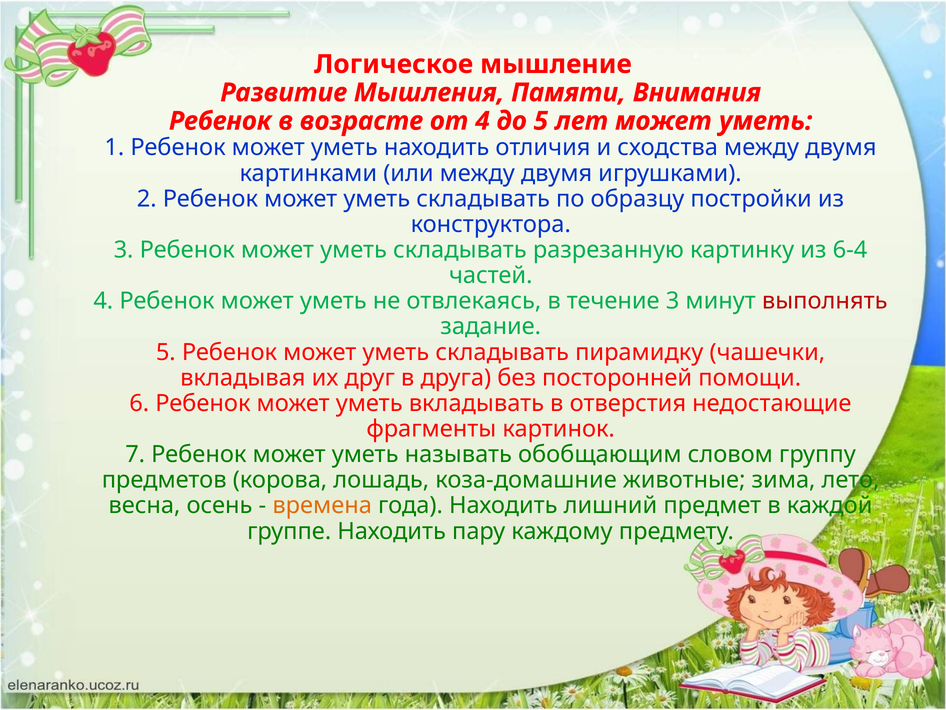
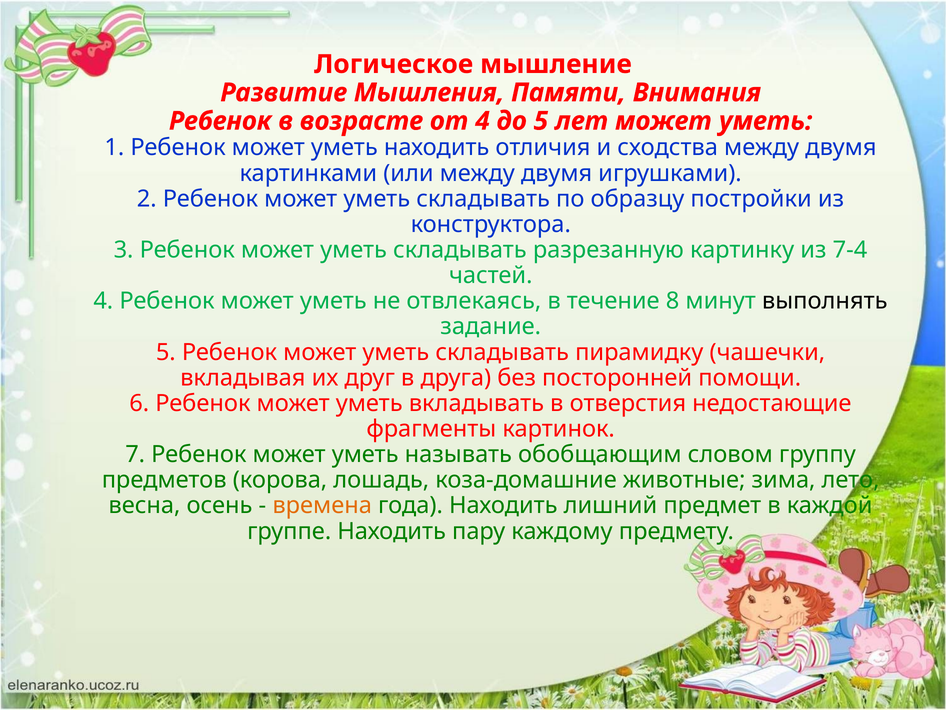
6-4: 6-4 -> 7-4 (850, 250)
течение 3: 3 -> 8 (673, 301)
выполнять colour: red -> black (825, 301)
